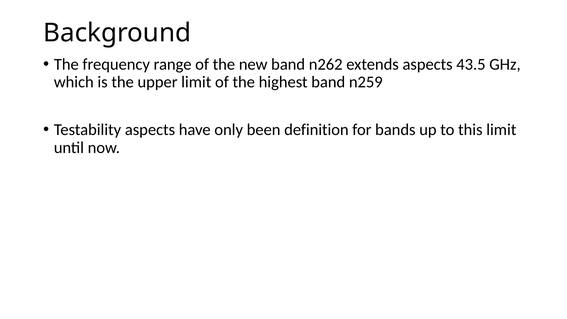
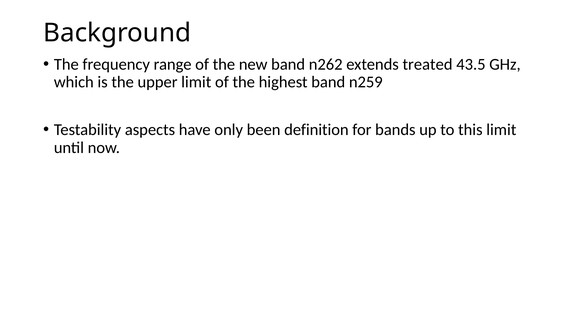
extends aspects: aspects -> treated (428, 64)
